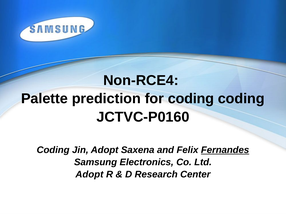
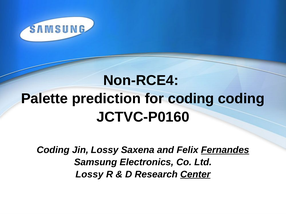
Jin Adopt: Adopt -> Lossy (105, 150)
Adopt: Adopt -> Lossy (89, 175)
Center underline: none -> present (195, 175)
